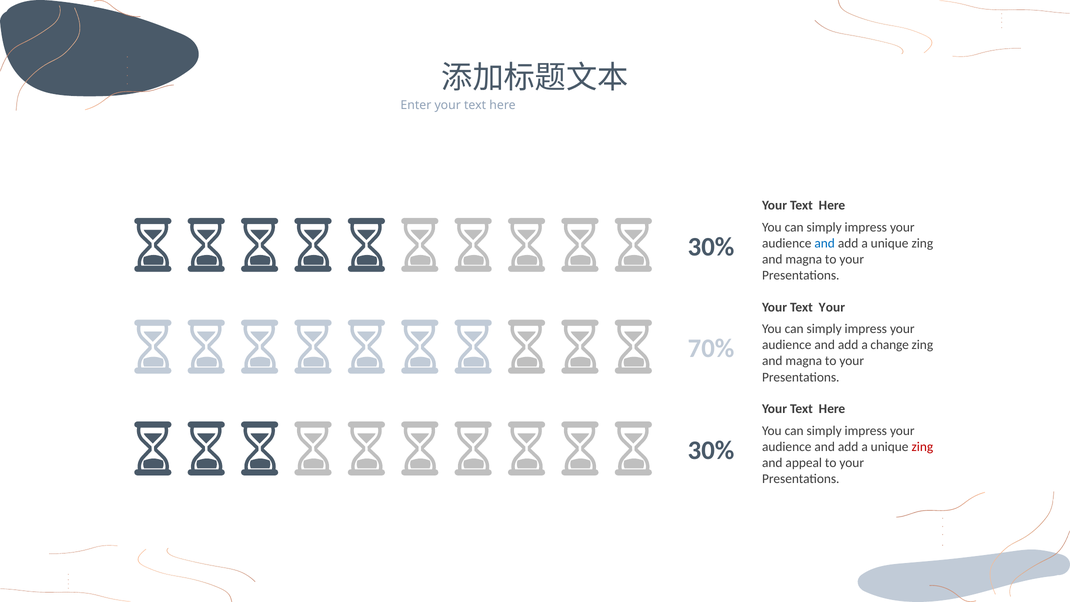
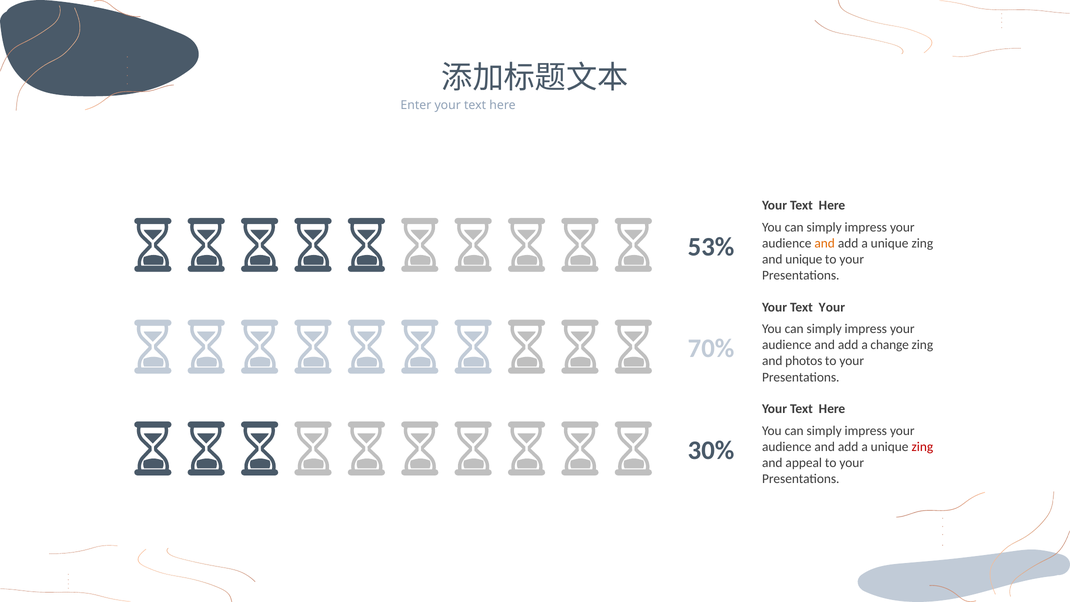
30%: 30% -> 53% (711, 247)
and colour: blue -> orange (825, 243)
magna: magna -> unique (804, 259)
magna: magna -> photos (804, 361)
